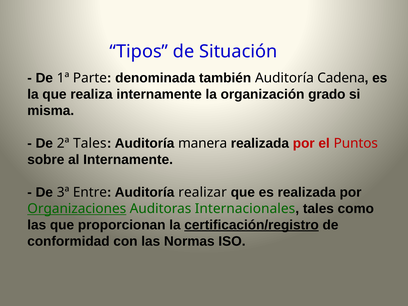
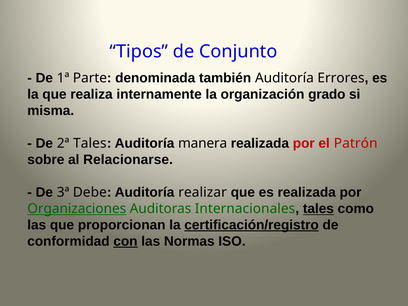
Situación: Situación -> Conjunto (238, 51)
Cadena: Cadena -> Errores (341, 78)
Puntos: Puntos -> Patrón (356, 143)
al Internamente: Internamente -> Relacionarse (128, 160)
Entre: Entre -> Debe (90, 192)
tales underline: none -> present (318, 209)
con underline: none -> present (125, 241)
